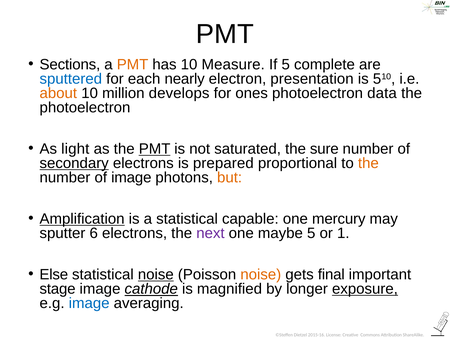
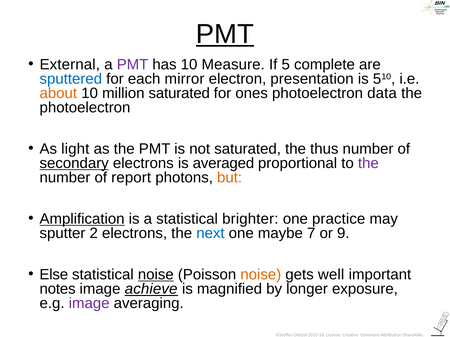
PMT underline: none -> present (225, 34)
Sections: Sections -> External (70, 65)
PMT colour: orange -> purple (133, 65)
nearly: nearly -> mirror (185, 79)
million develops: develops -> saturated (179, 93)
PMT underline: present -> none (155, 149)
sure: sure -> thus (324, 149)
prepared: prepared -> averaged (223, 164)
the colour: orange -> purple (368, 164)
of image: image -> report (131, 178)
capable: capable -> brighter (250, 219)
mercury: mercury -> practice (339, 219)
6: 6 -> 2 (94, 234)
next colour: purple -> blue (210, 234)
maybe 5: 5 -> 7 (311, 234)
1: 1 -> 9 (343, 234)
final: final -> well (331, 275)
stage: stage -> notes (58, 289)
cathode: cathode -> achieve (151, 289)
exposure underline: present -> none (365, 289)
image colour: blue -> purple (89, 304)
